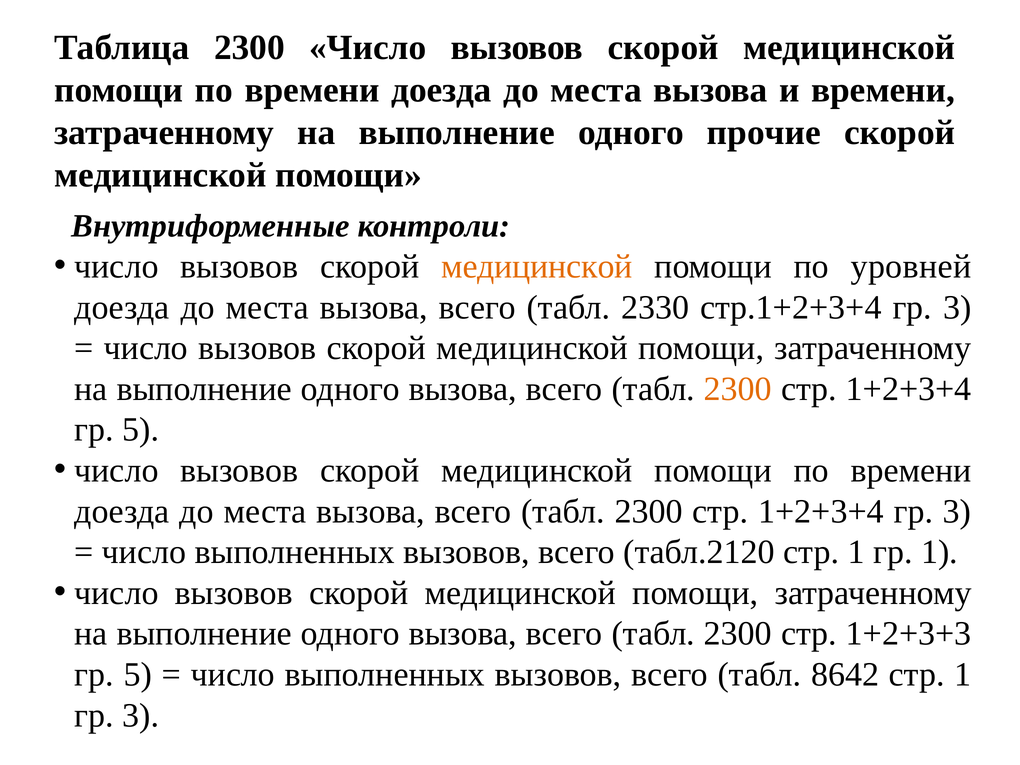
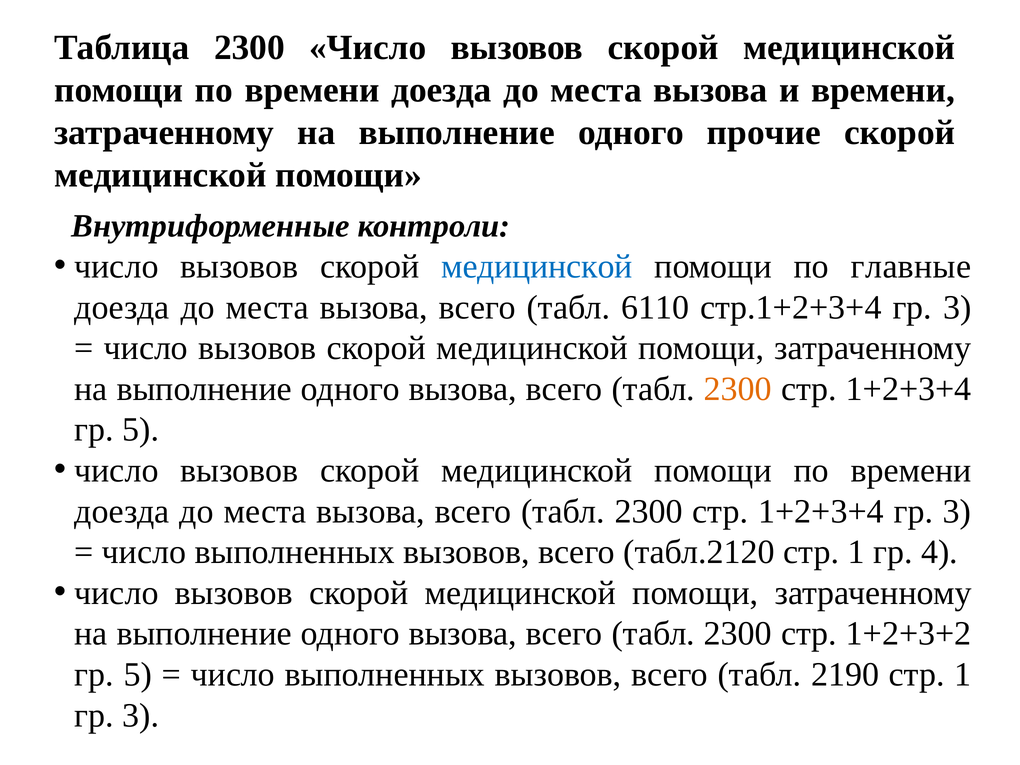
медицинской colour: orange -> blue (537, 267)
уровней: уровней -> главные (911, 267)
2330: 2330 -> 6110 (655, 307)
гр 1: 1 -> 4 (939, 552)
1+2+3+3: 1+2+3+3 -> 1+2+3+2 (909, 634)
8642: 8642 -> 2190 (845, 675)
